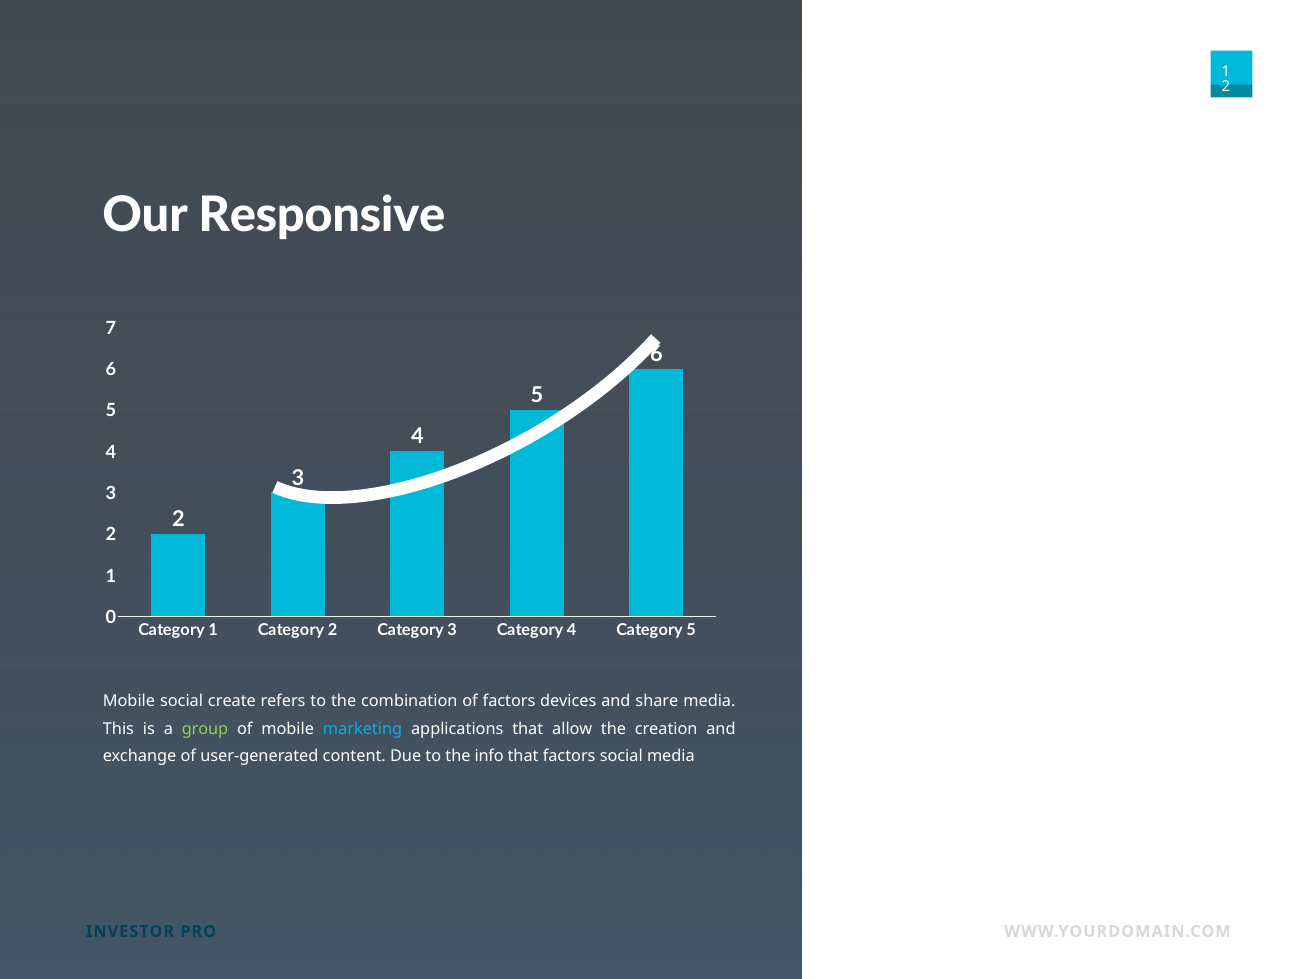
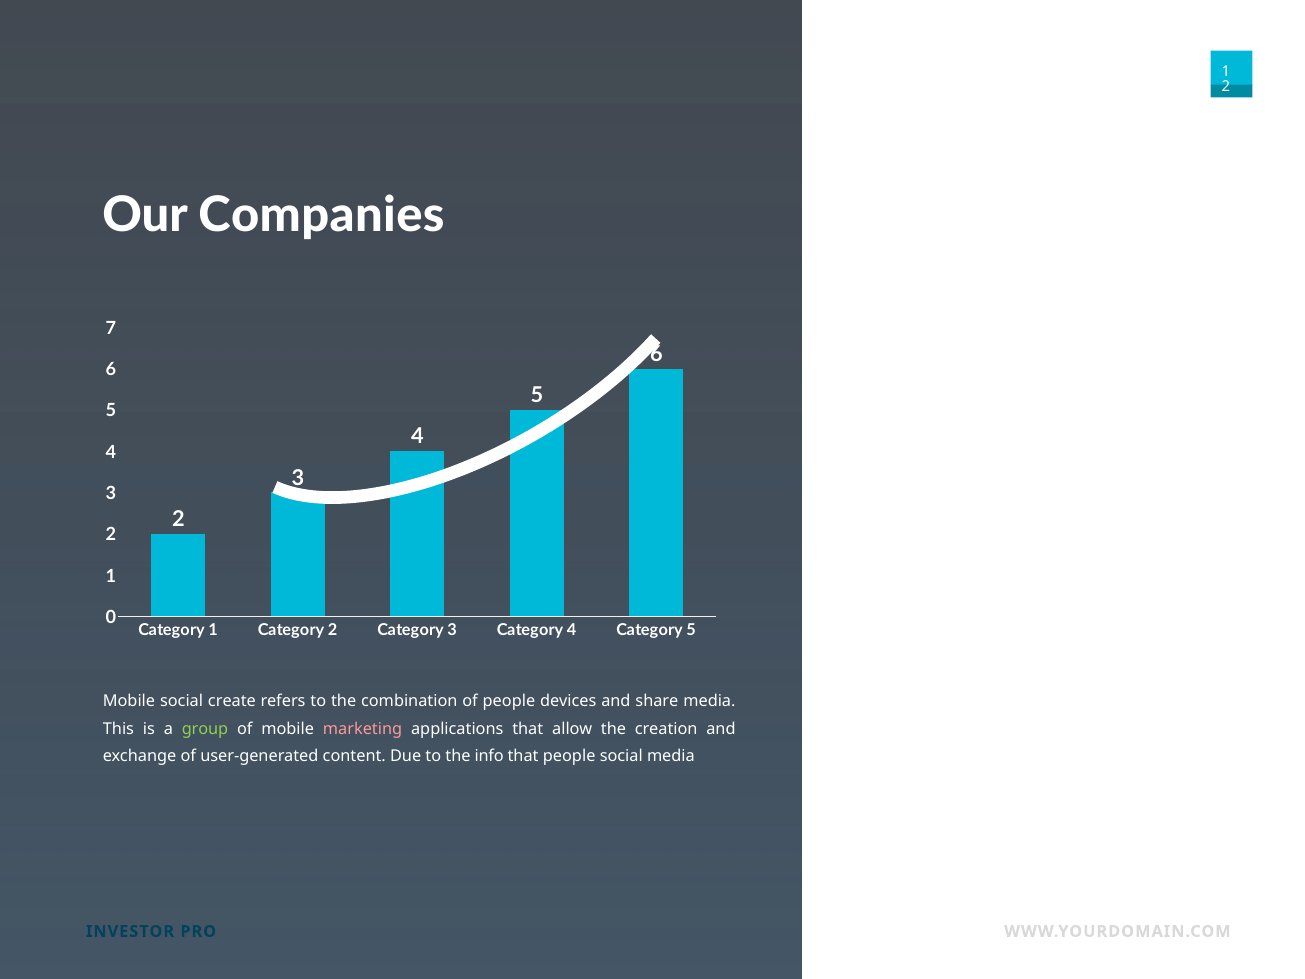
Responsive: Responsive -> Companies (321, 215)
of factors: factors -> people (509, 701)
marketing colour: light blue -> pink (363, 729)
that factors: factors -> people (569, 756)
